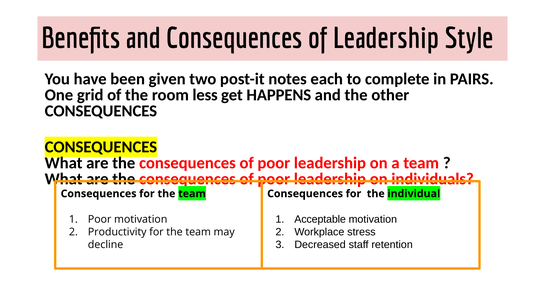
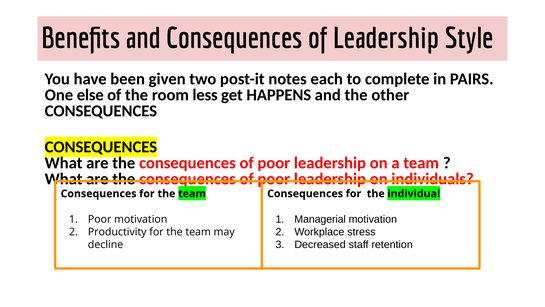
grid: grid -> else (90, 95)
Acceptable: Acceptable -> Managerial (320, 219)
